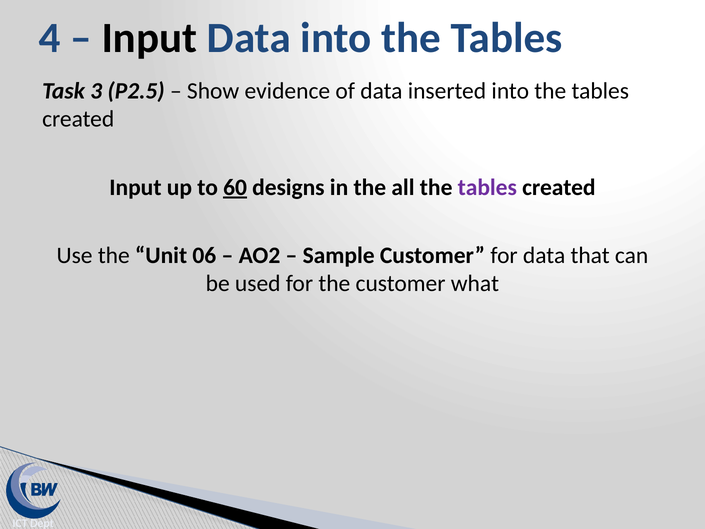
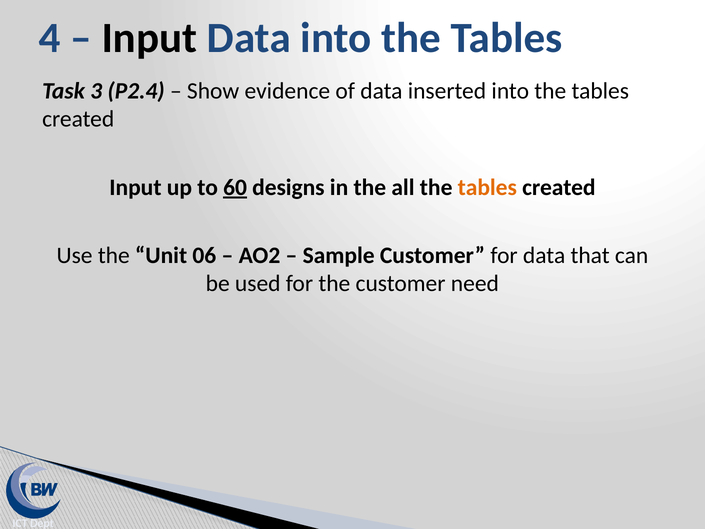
P2.5: P2.5 -> P2.4 (136, 91)
tables colour: purple -> orange (487, 187)
what: what -> need (475, 284)
